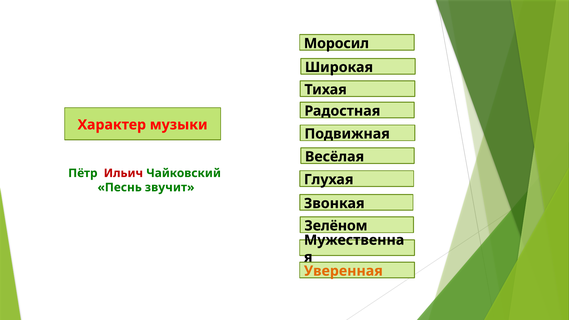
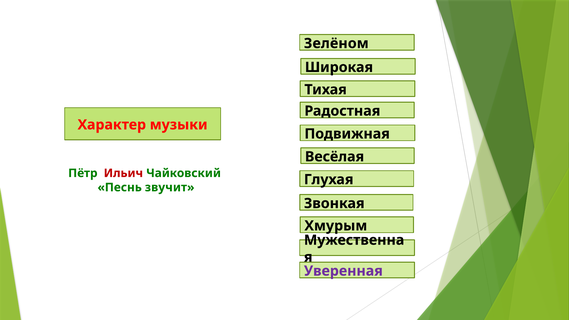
Моросил: Моросил -> Зелёном (336, 43)
Зелёном: Зелёном -> Хмурым (336, 226)
Уверенная colour: orange -> purple (343, 271)
